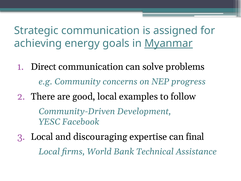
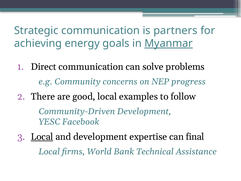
assigned: assigned -> partners (175, 30)
Local underline: none -> present (42, 137)
and discouraging: discouraging -> development (100, 137)
